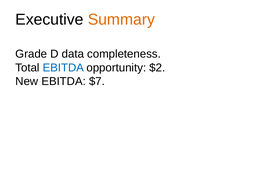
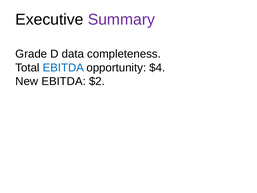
Summary colour: orange -> purple (121, 20)
$2: $2 -> $4 (157, 68)
$7: $7 -> $2 (97, 81)
